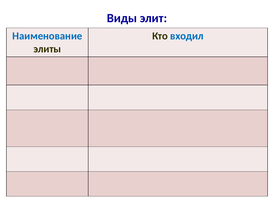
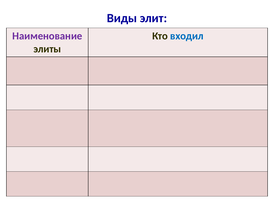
Наименование colour: blue -> purple (47, 36)
